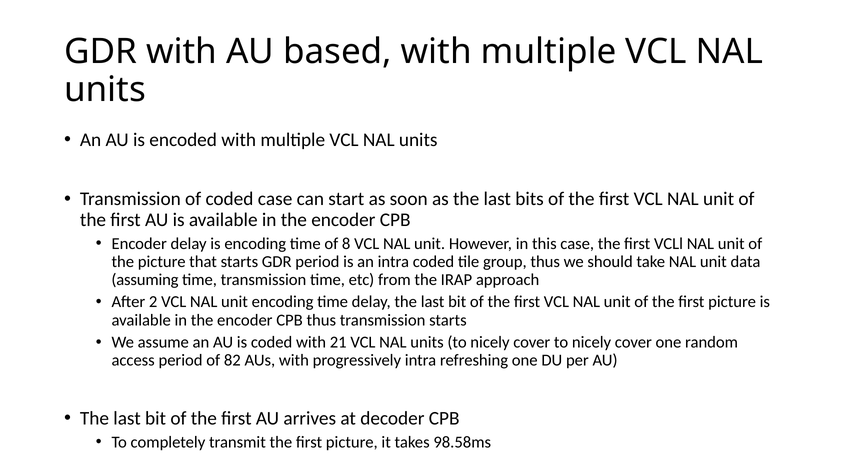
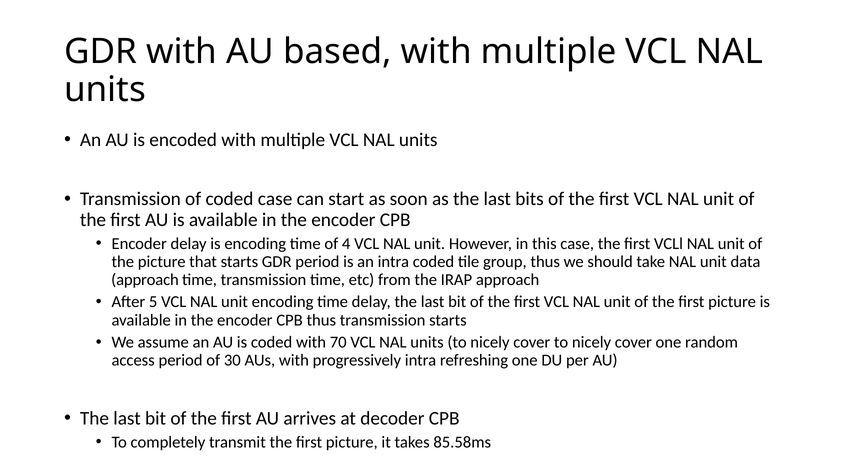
8: 8 -> 4 (346, 243)
assuming: assuming -> approach (145, 279)
2: 2 -> 5 (153, 302)
21: 21 -> 70 (338, 342)
82: 82 -> 30 (232, 360)
98.58ms: 98.58ms -> 85.58ms (462, 442)
